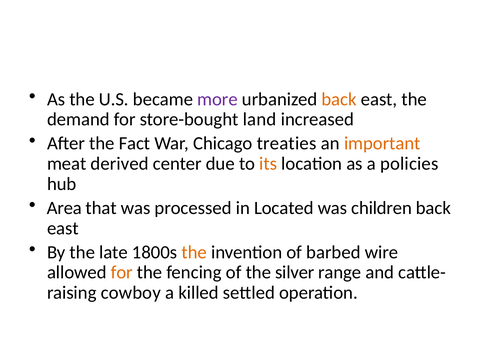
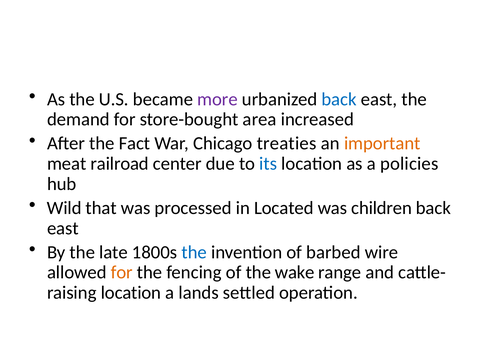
back colour: orange -> blue (339, 99)
land: land -> area (260, 120)
derived: derived -> railroad (120, 164)
its colour: orange -> blue (268, 164)
Area: Area -> Wild (64, 208)
the colour: orange -> blue (194, 253)
silver: silver -> wake (295, 273)
cowboy: cowboy -> location (131, 293)
killed: killed -> lands (199, 293)
